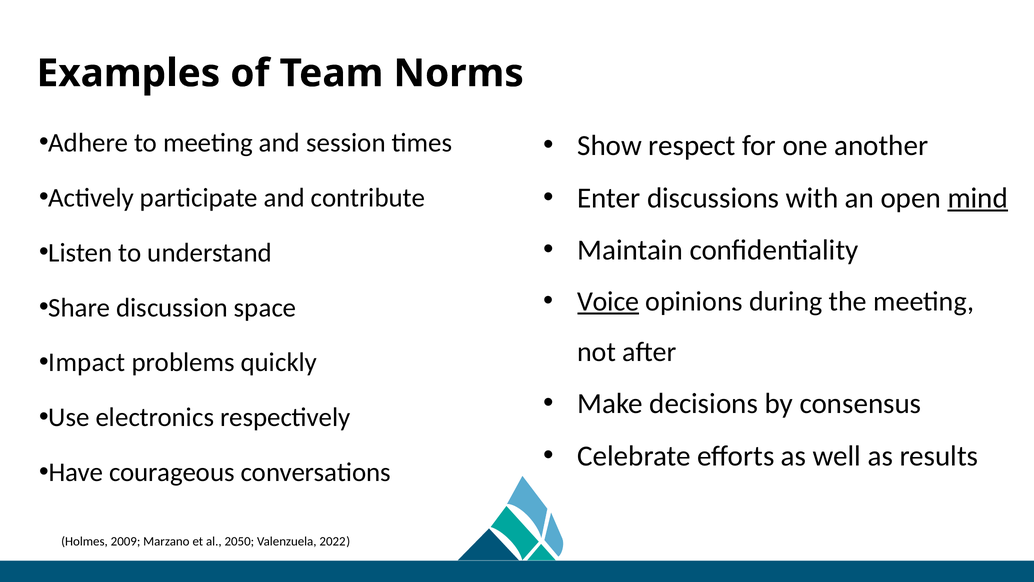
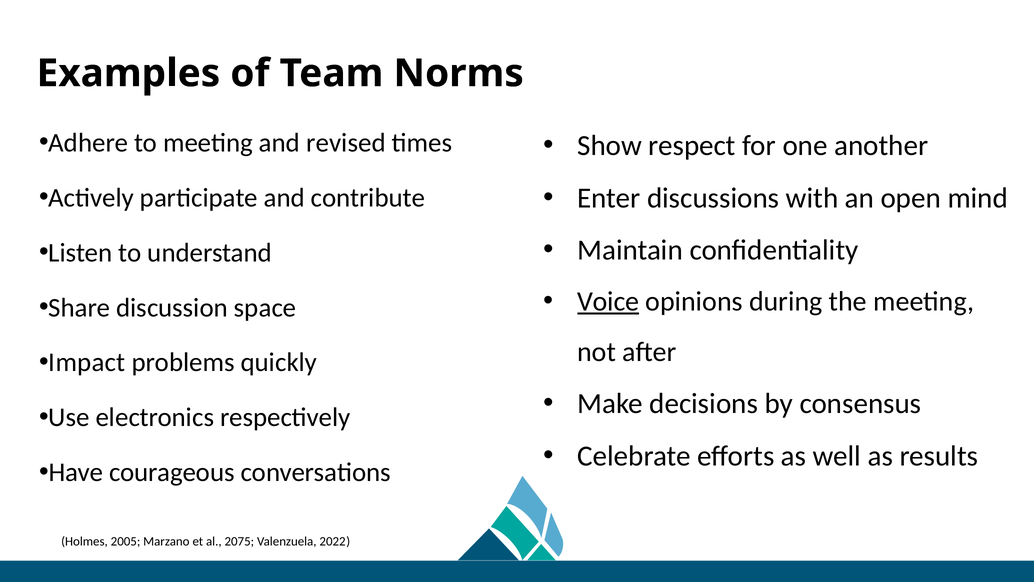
session: session -> revised (346, 143)
mind underline: present -> none (978, 198)
2009: 2009 -> 2005 (126, 541)
2050: 2050 -> 2075 (239, 541)
